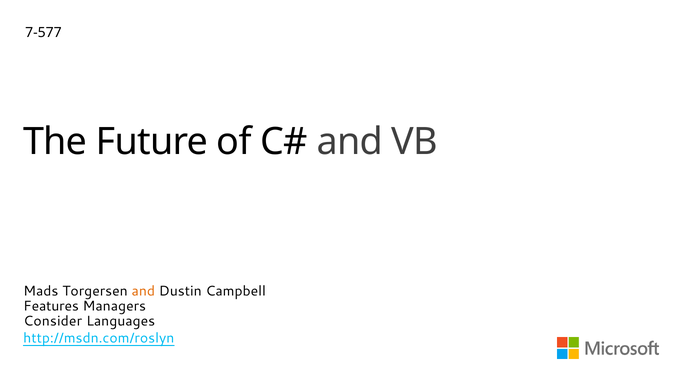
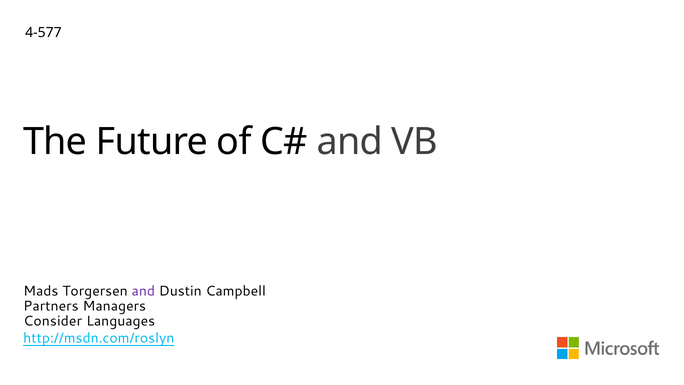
7-577: 7-577 -> 4-577 (43, 32)
and colour: orange -> purple (143, 291)
Features: Features -> Partners (51, 306)
